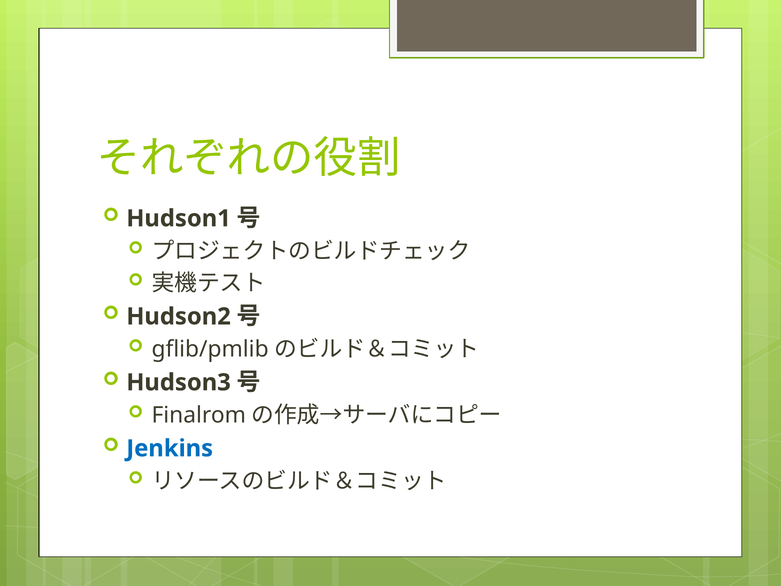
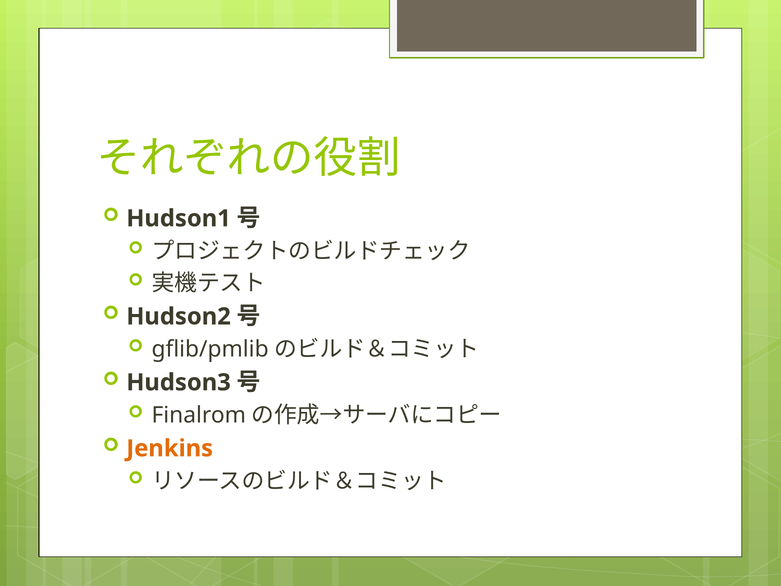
Jenkins colour: blue -> orange (170, 448)
